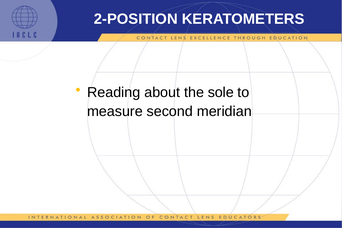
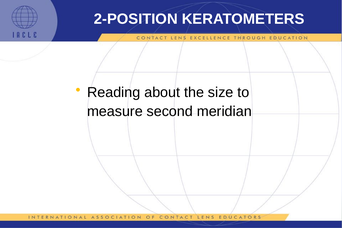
sole: sole -> size (221, 92)
